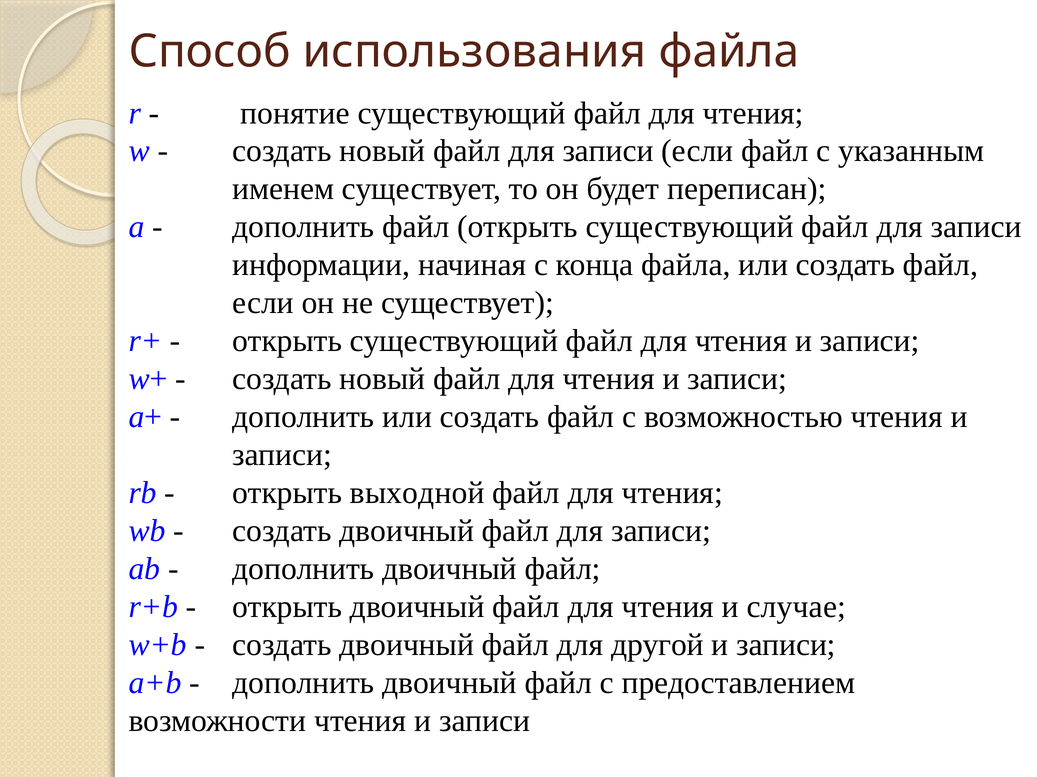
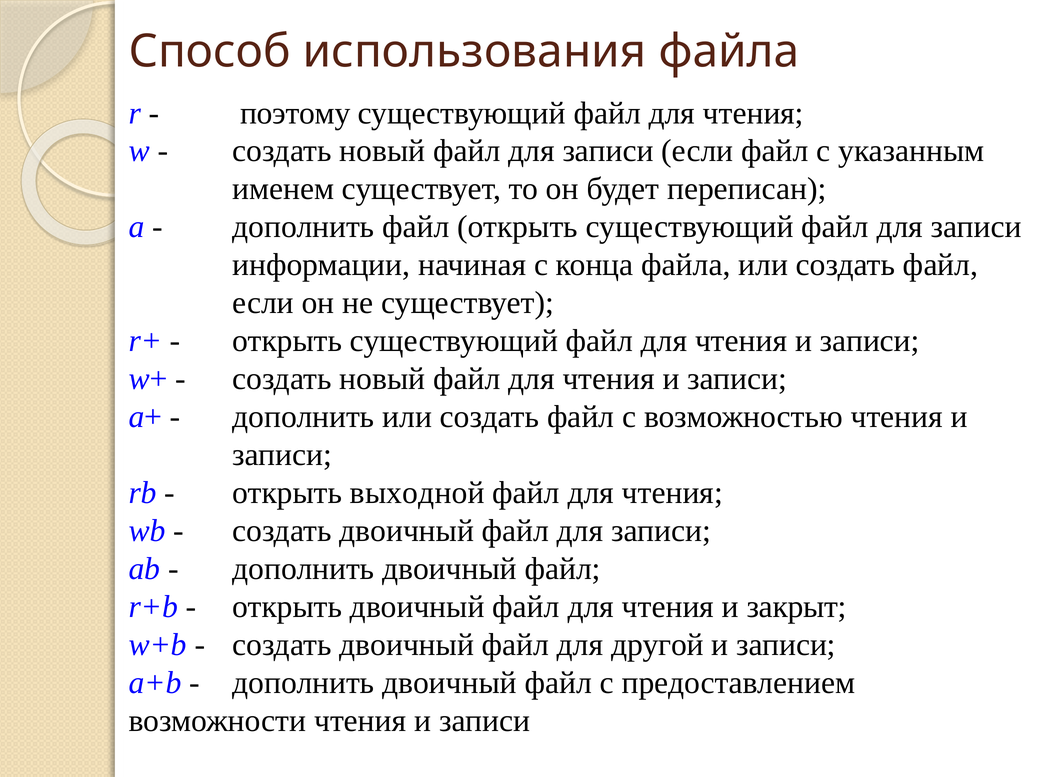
понятие: понятие -> поэтому (295, 113)
случае: случае -> закрыт (797, 607)
